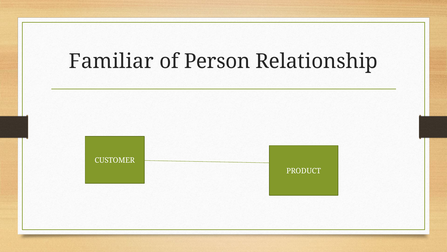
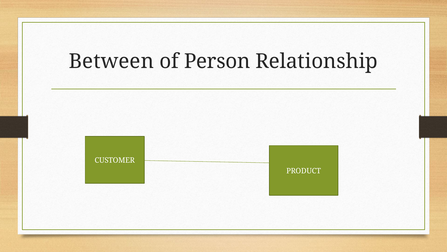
Familiar: Familiar -> Between (111, 61)
